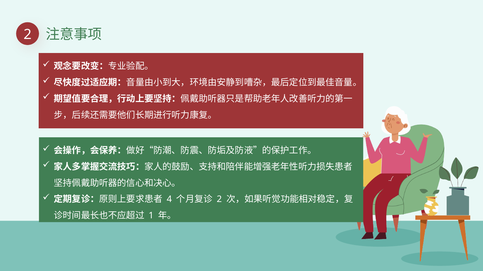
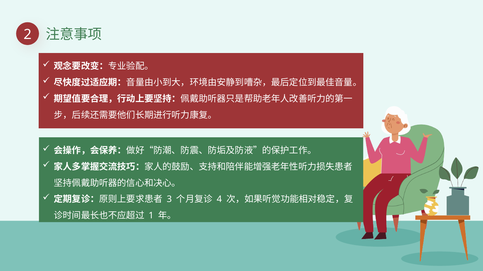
4: 4 -> 3 (169, 200)
2: 2 -> 4 (219, 200)
